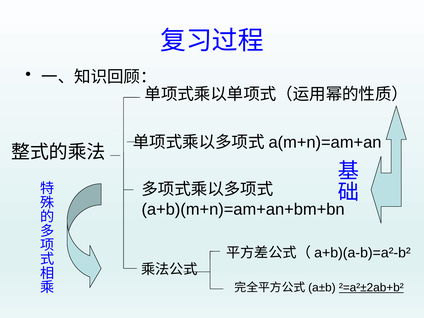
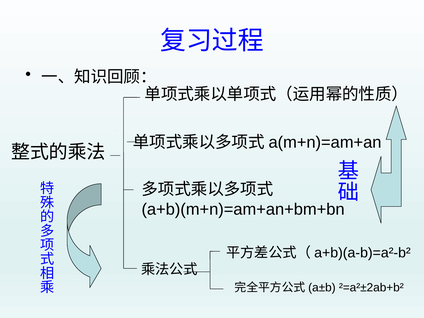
²=a²±2ab+b² underline: present -> none (371, 288)
